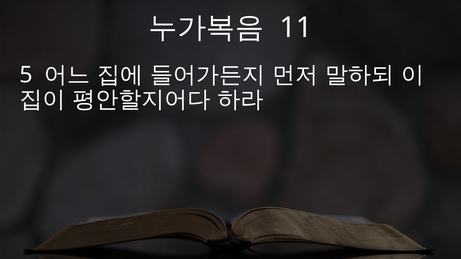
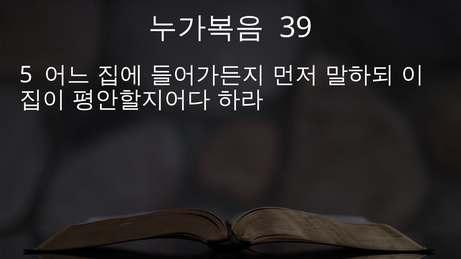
11: 11 -> 39 (296, 28)
